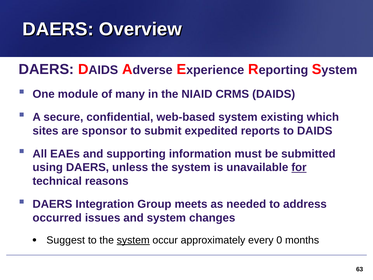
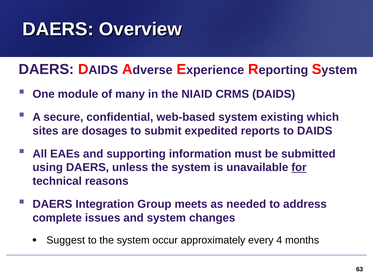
sponsor: sponsor -> dosages (105, 131)
occurred: occurred -> complete (57, 218)
system underline: present -> none (133, 240)
0: 0 -> 4 (279, 240)
